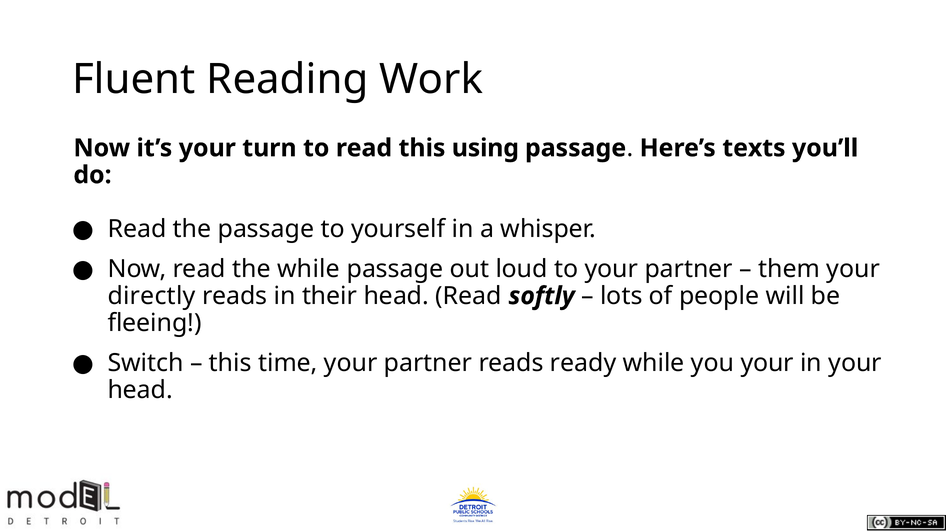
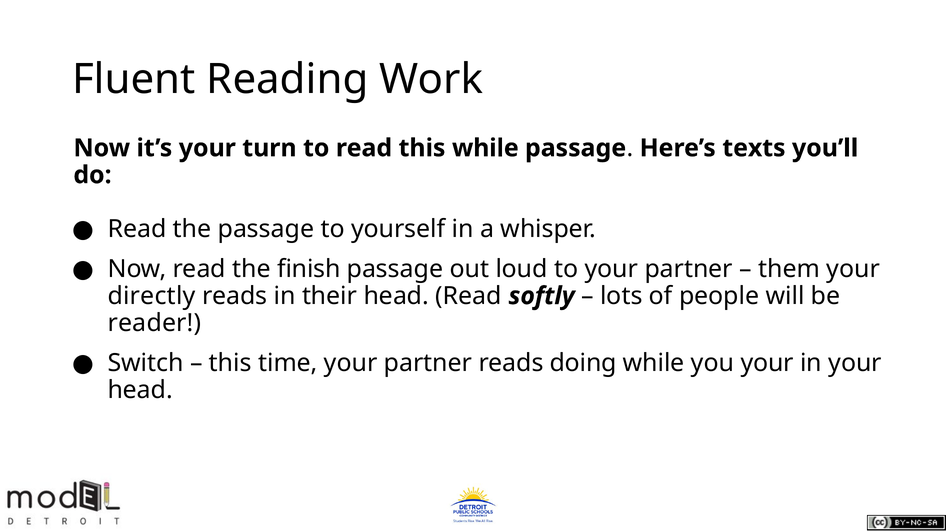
this using: using -> while (485, 148)
the while: while -> finish (309, 269)
fleeing: fleeing -> reader (154, 323)
ready: ready -> doing (583, 363)
